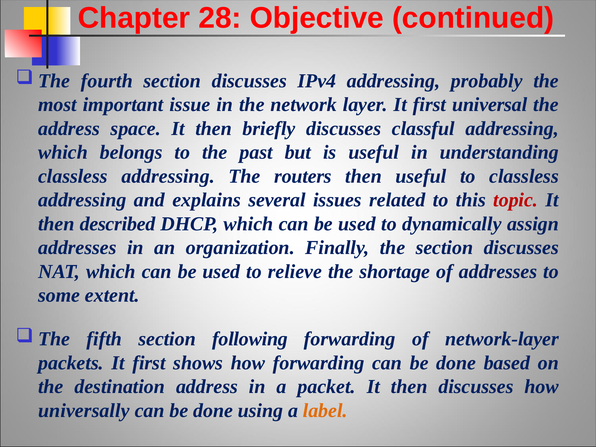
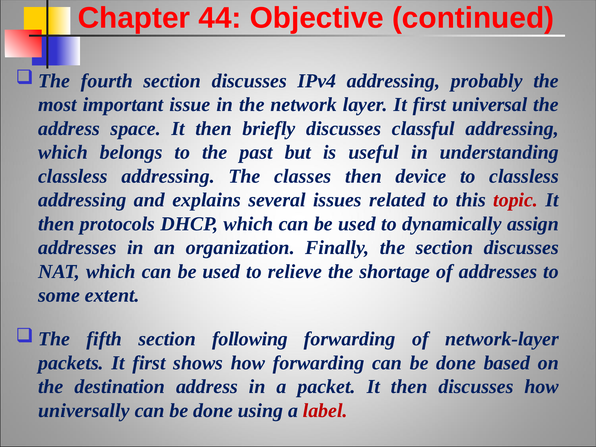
28: 28 -> 44 (220, 18)
routers: routers -> classes (303, 176)
then useful: useful -> device (421, 176)
described: described -> protocols (117, 224)
label colour: orange -> red (325, 411)
